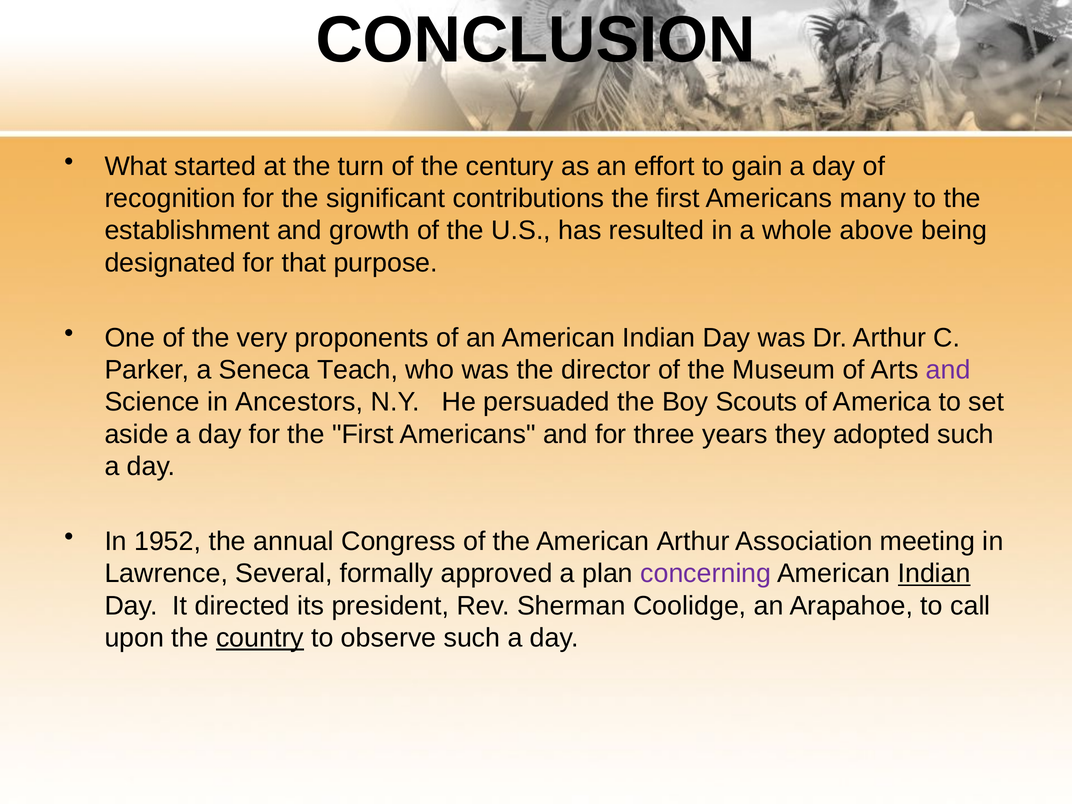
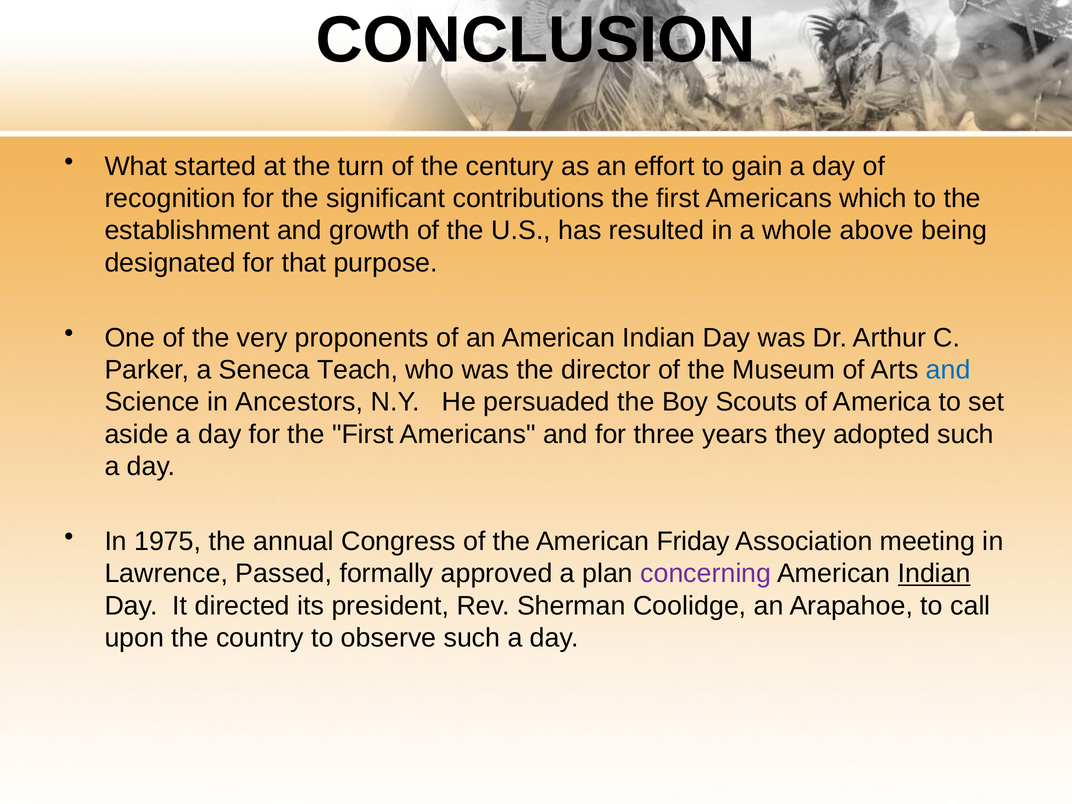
many: many -> which (873, 198)
and colour: purple -> blue (948, 370)
1952: 1952 -> 1975 (168, 541)
American Arthur: Arthur -> Friday (693, 541)
Several: Several -> Passed (284, 574)
country underline: present -> none (260, 638)
